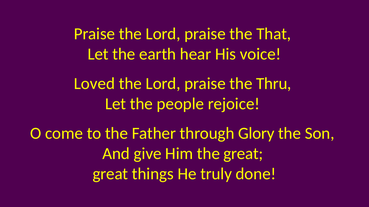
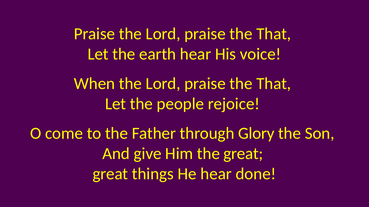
Loved: Loved -> When (94, 84)
Thru: Thru -> That (274, 84)
He truly: truly -> hear (216, 174)
